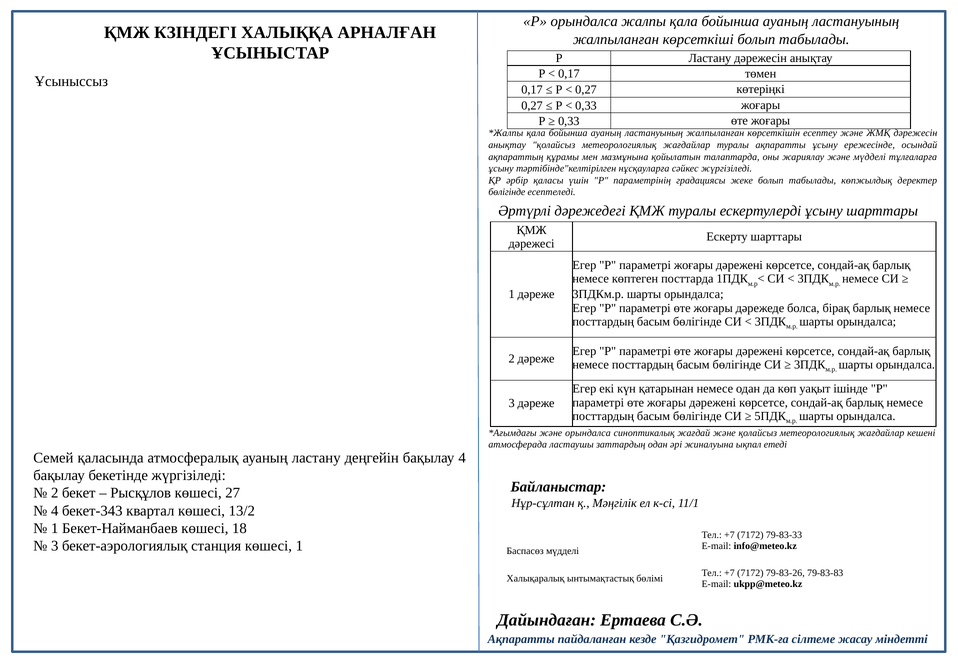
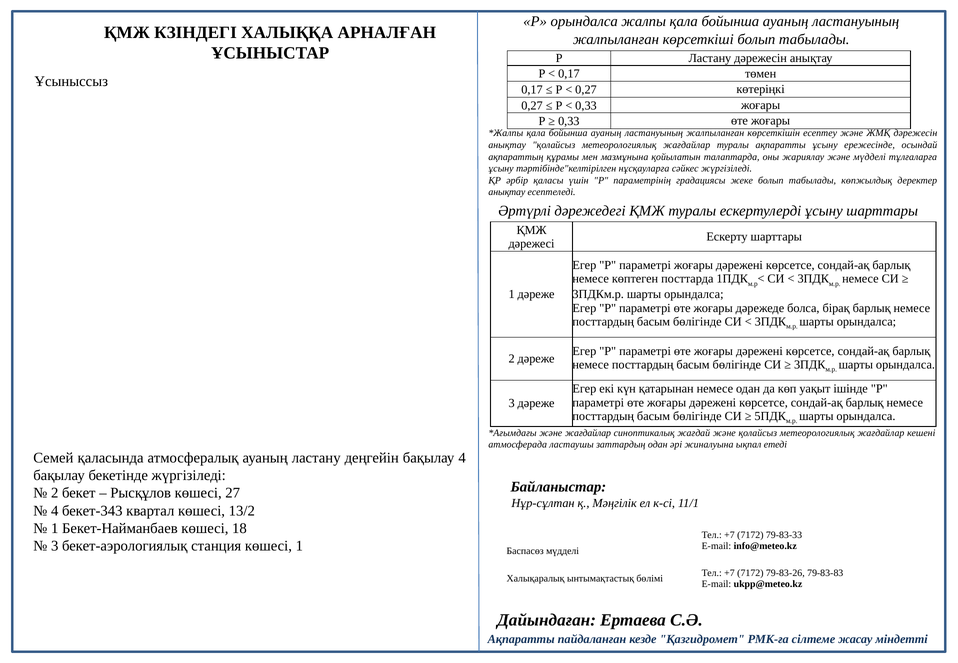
бөлігінде: бөлігінде -> анықтау (507, 192)
және орындалса: орындалса -> жағдайлар (588, 433)
